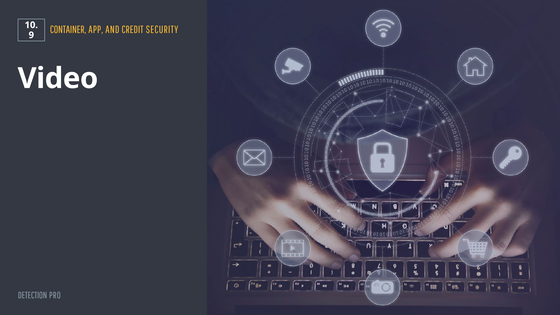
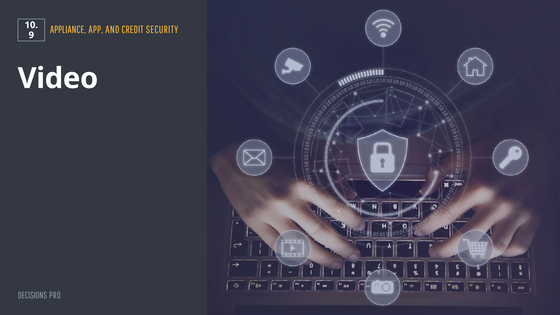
CONTAINER: CONTAINER -> APPLIANCE (68, 30)
DETECTION: DETECTION -> DECISIONS (33, 295)
